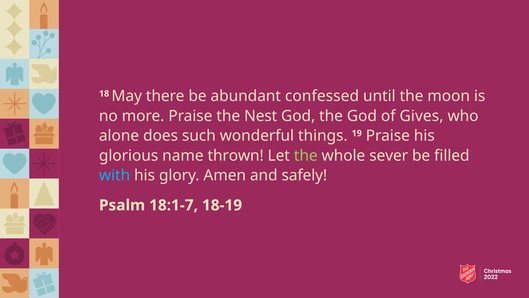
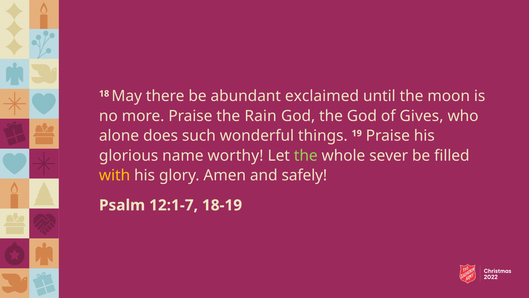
confessed: confessed -> exclaimed (322, 96)
Nest: Nest -> Rain (261, 116)
thrown: thrown -> worthy (235, 155)
with colour: light blue -> yellow (115, 175)
18:1-7: 18:1-7 -> 12:1-7 (174, 205)
